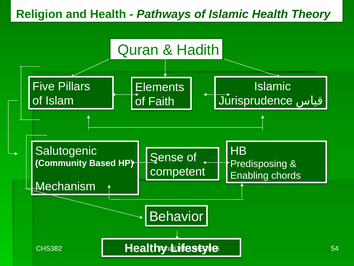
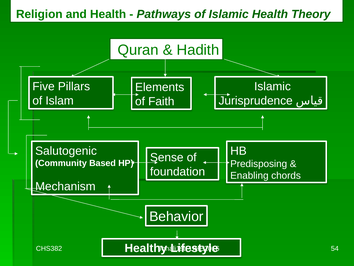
competent: competent -> foundation (178, 171)
